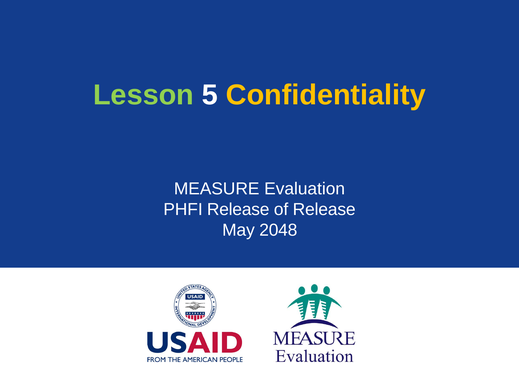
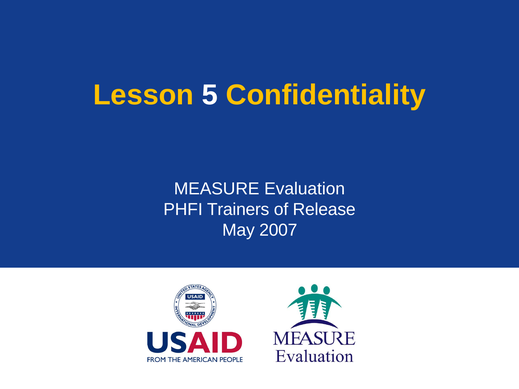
Lesson colour: light green -> yellow (143, 95)
PHFI Release: Release -> Trainers (238, 210)
2048: 2048 -> 2007 (278, 230)
